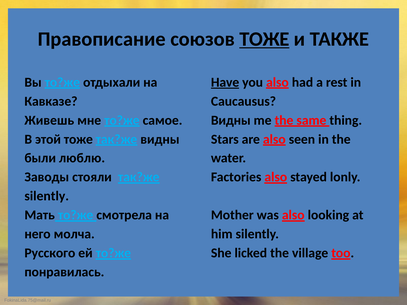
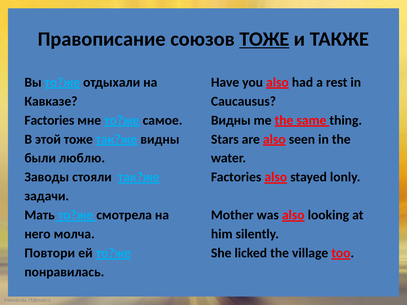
Have underline: present -> none (225, 82)
Живешь: Живешь -> Factories (49, 120)
silently: silently -> задачи (47, 196)
Русского: Русского -> Повтори (50, 253)
